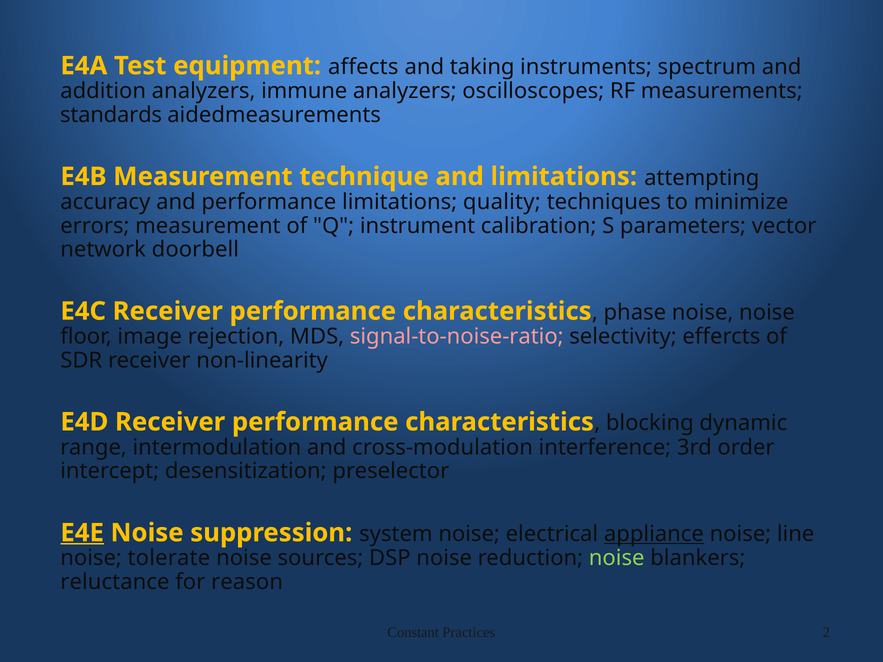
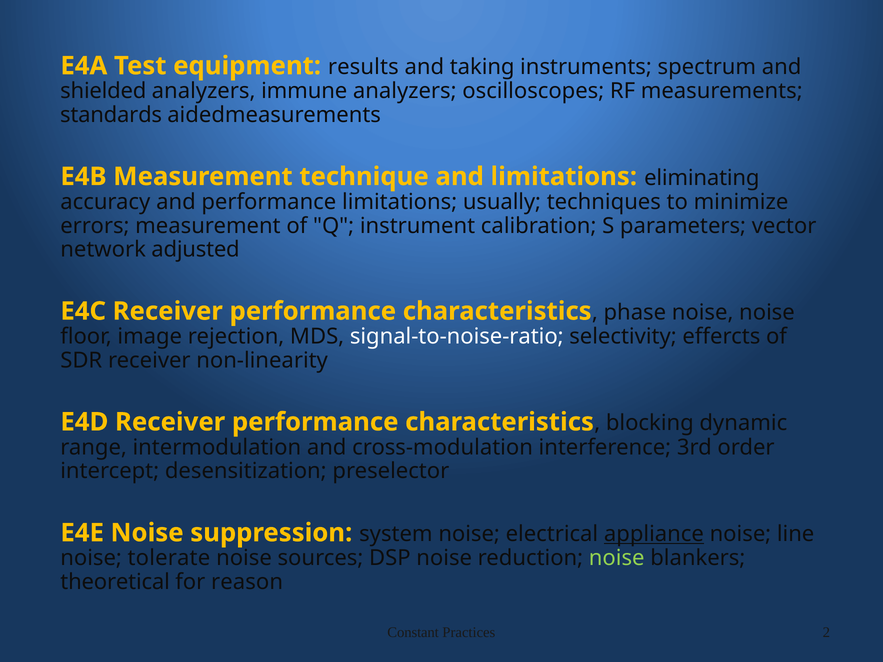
affects: affects -> results (363, 67)
addition: addition -> shielded (103, 91)
attempting: attempting -> eliminating (702, 178)
quality: quality -> usually (502, 202)
doorbell: doorbell -> adjusted (196, 250)
signal-to-noise-ratio colour: pink -> white (457, 337)
E4E underline: present -> none (82, 533)
reluctance: reluctance -> theoretical (115, 582)
